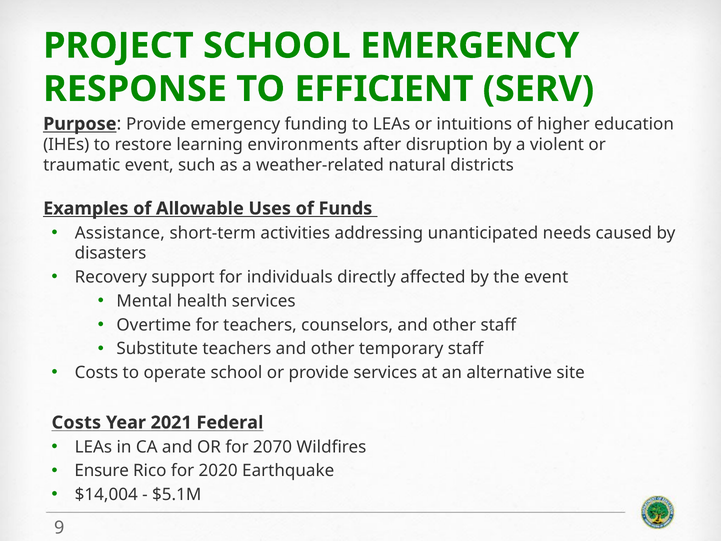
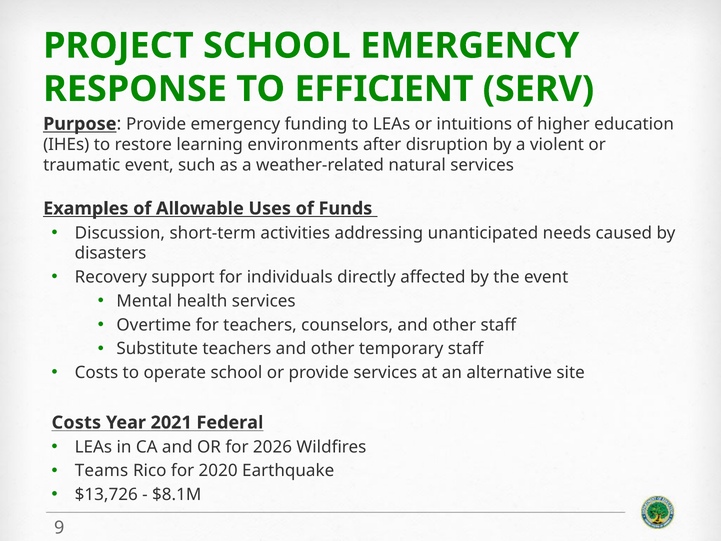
natural districts: districts -> services (482, 165)
Assistance: Assistance -> Discussion (120, 233)
2070: 2070 -> 2026 (272, 447)
Ensure: Ensure -> Teams (102, 471)
$14,004: $14,004 -> $13,726 (106, 494)
$5.1M: $5.1M -> $8.1M (177, 494)
